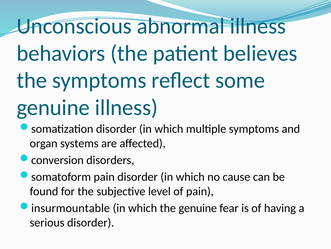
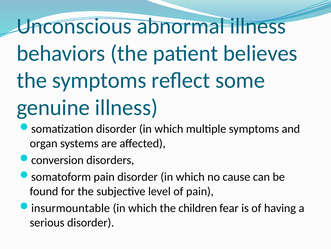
the genuine: genuine -> children (198, 208)
